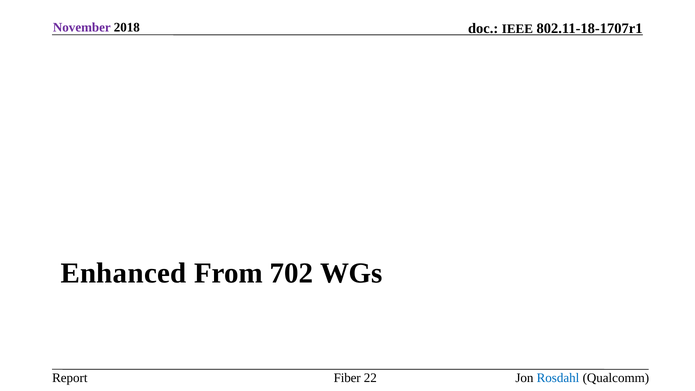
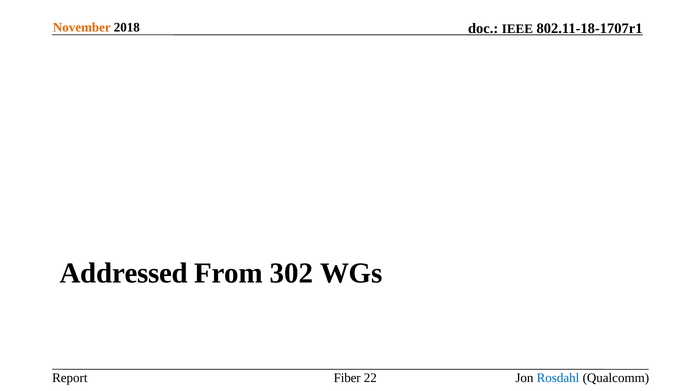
November colour: purple -> orange (82, 28)
Enhanced: Enhanced -> Addressed (124, 273)
702: 702 -> 302 (292, 273)
